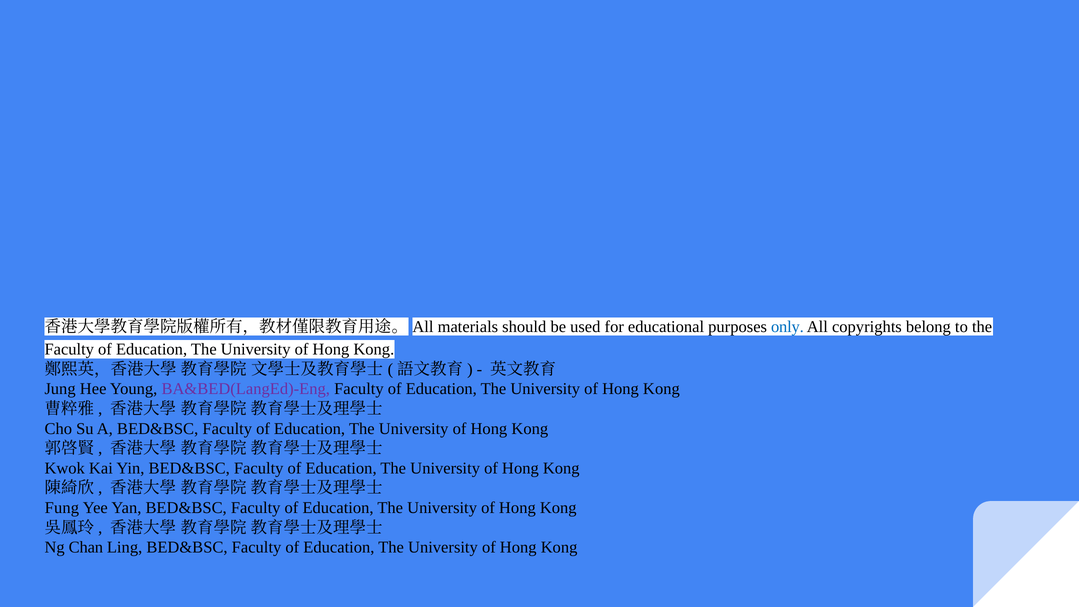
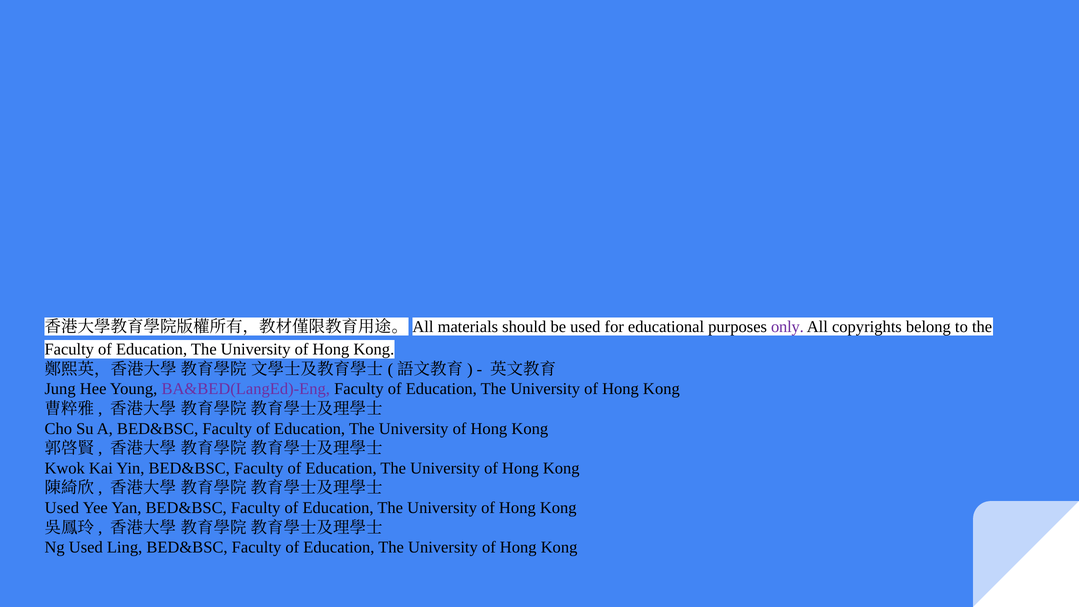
only colour: blue -> purple (787, 327)
Fung: Fung -> Used (62, 508)
Ng Chan: Chan -> Used (86, 547)
